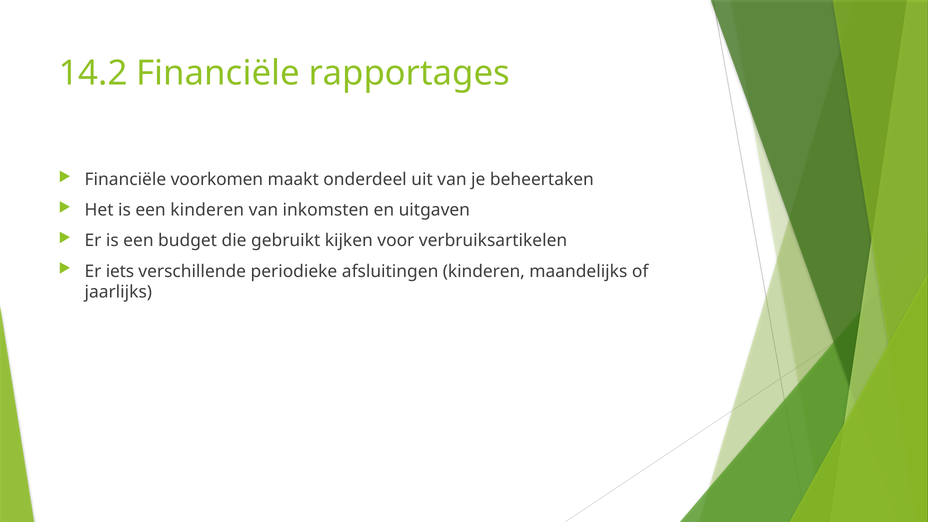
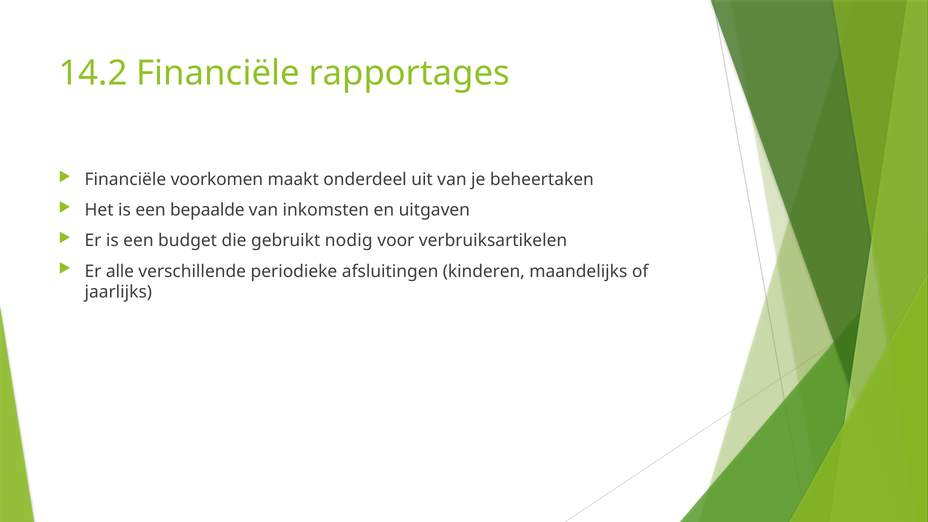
een kinderen: kinderen -> bepaalde (207, 210)
kijken: kijken -> nodig (349, 241)
iets: iets -> alle (120, 271)
